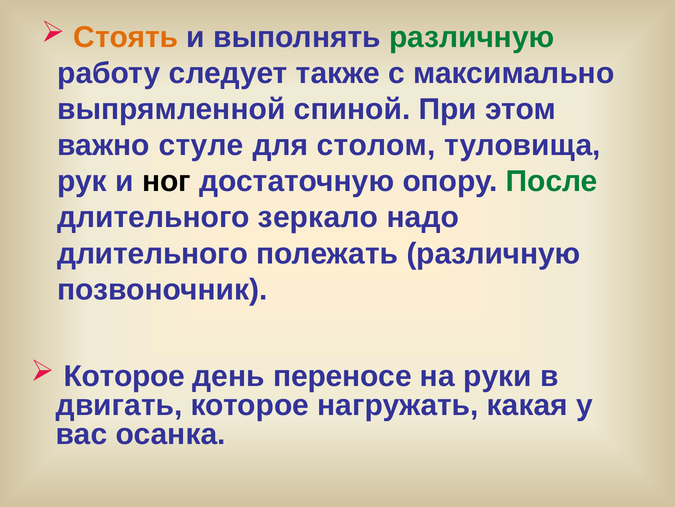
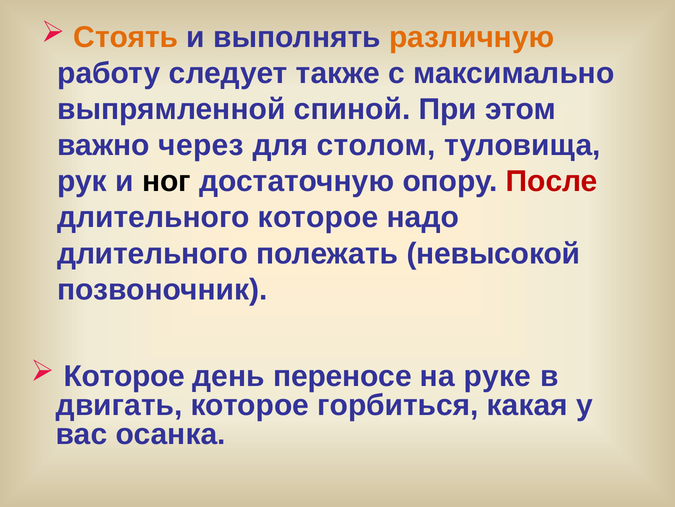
различную colour: green -> orange (472, 37)
стуле: стуле -> через (201, 145)
После colour: green -> red (552, 181)
длительного зеркало: зеркало -> которое (318, 217)
полежать различную: различную -> невысокой (493, 253)
руки: руки -> руке (497, 376)
нагружать: нагружать -> горбиться (398, 405)
